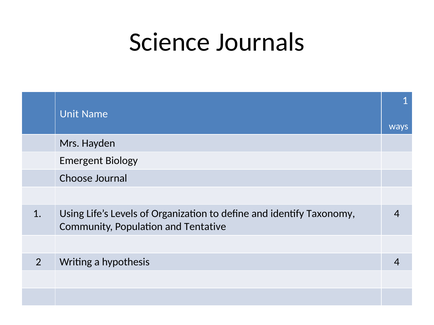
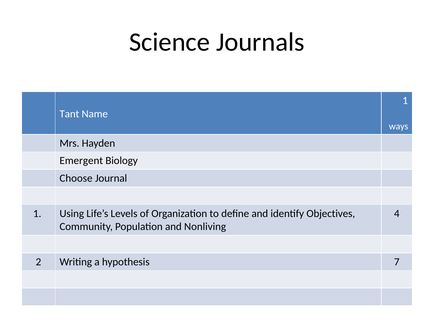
Unit: Unit -> Tant (69, 114)
Taxonomy: Taxonomy -> Objectives (331, 214)
Tentative: Tentative -> Nonliving (205, 227)
hypothesis 4: 4 -> 7 (397, 262)
